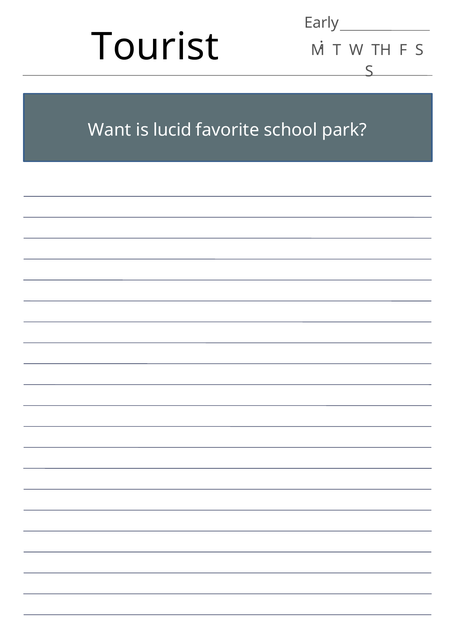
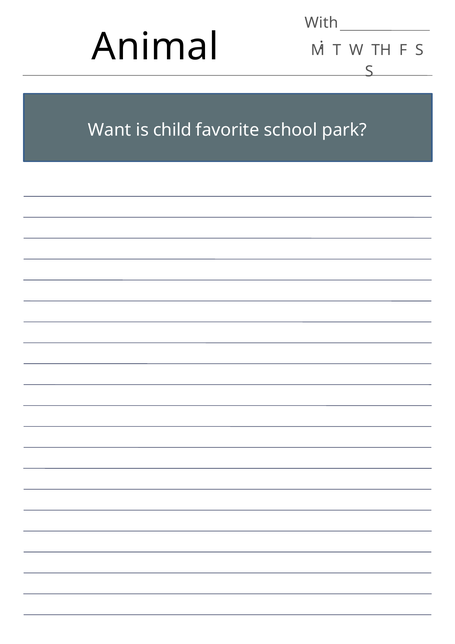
Early: Early -> With (321, 23)
Tourist: Tourist -> Animal (155, 47)
lucid: lucid -> child (172, 130)
